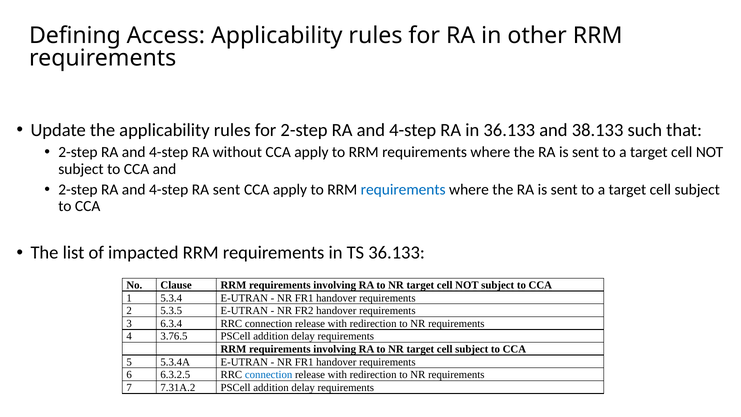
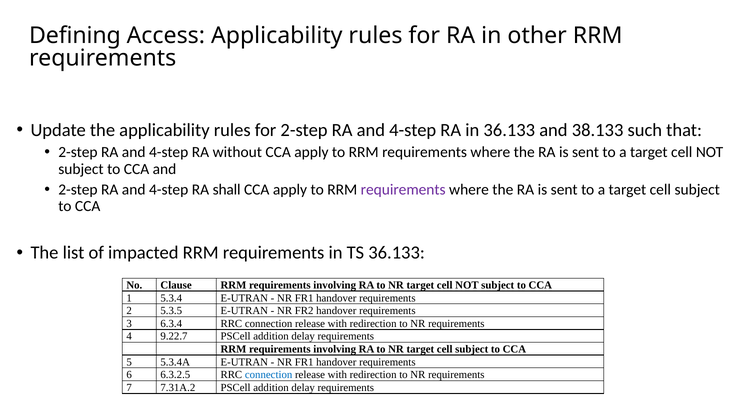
RA sent: sent -> shall (227, 189)
requirements colour: blue -> purple (403, 189)
3.76.5: 3.76.5 -> 9.22.7 (174, 336)
